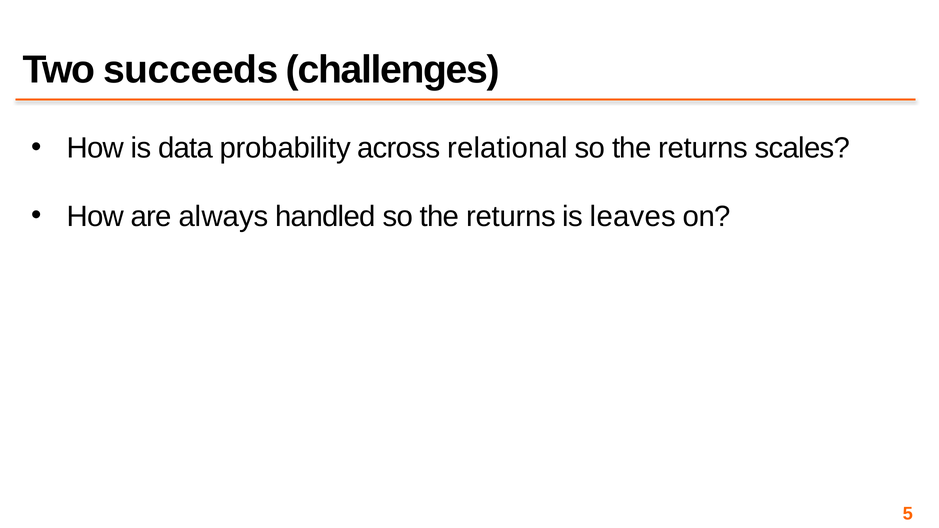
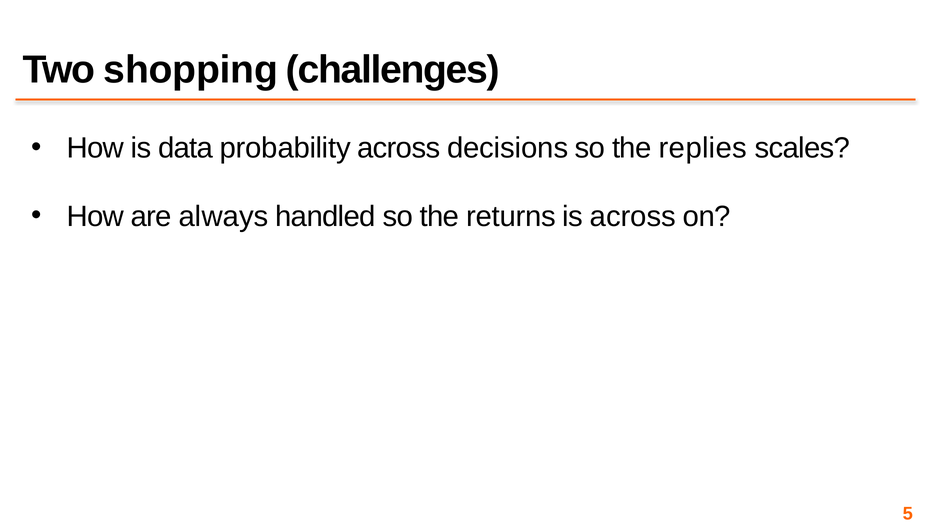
succeeds: succeeds -> shopping (191, 70)
relational: relational -> decisions (508, 148)
returns: returns -> replies (703, 148)
is leaves: leaves -> across (633, 216)
